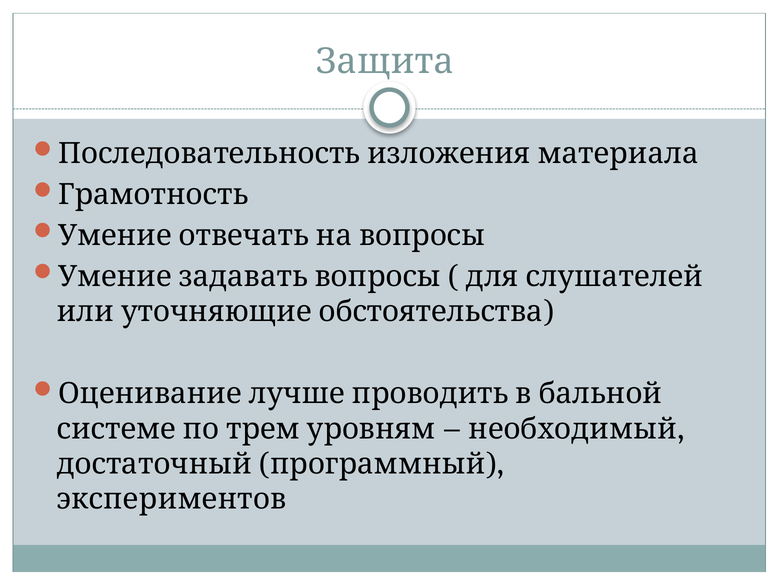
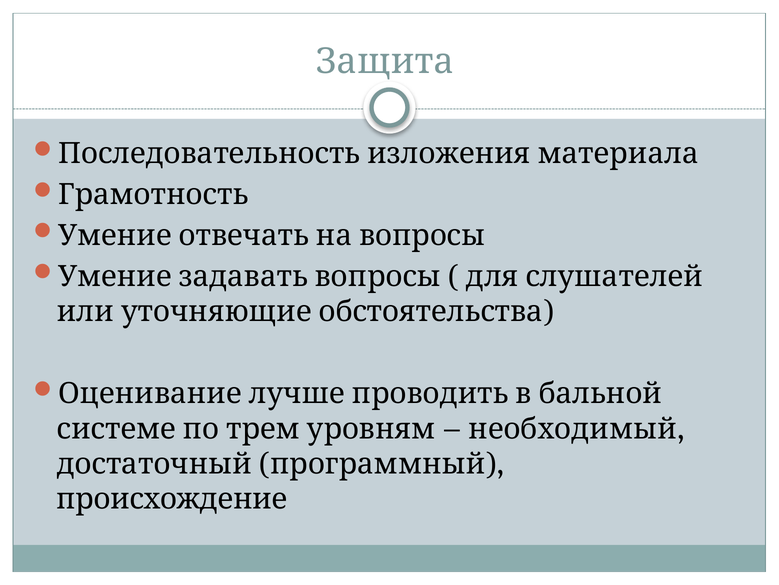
экспериментов: экспериментов -> происхождение (172, 499)
